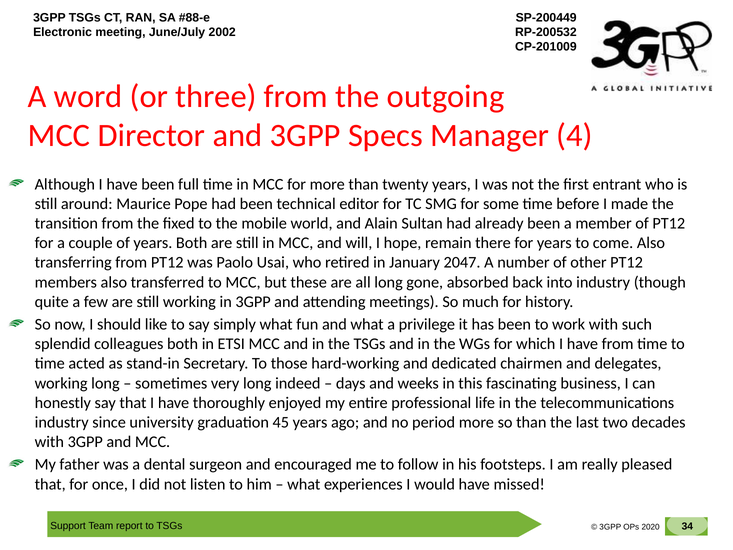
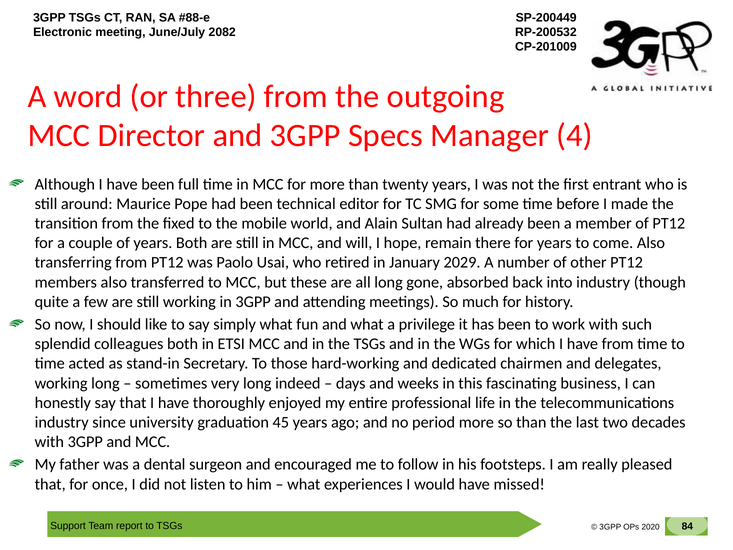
2002: 2002 -> 2082 (222, 32)
2047: 2047 -> 2029 (462, 262)
34: 34 -> 84 (687, 526)
